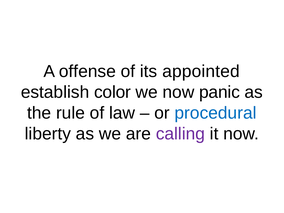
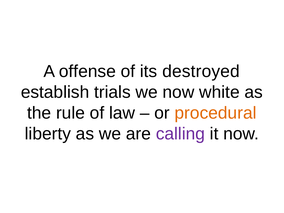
appointed: appointed -> destroyed (201, 71)
color: color -> trials (112, 92)
panic: panic -> white (219, 92)
procedural colour: blue -> orange (216, 113)
